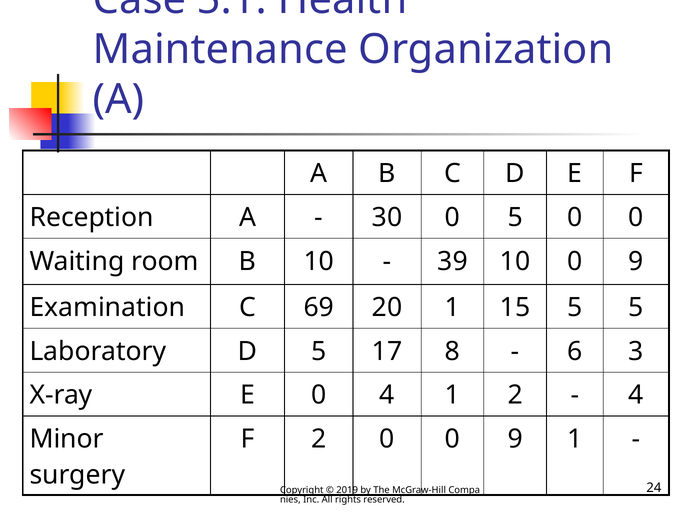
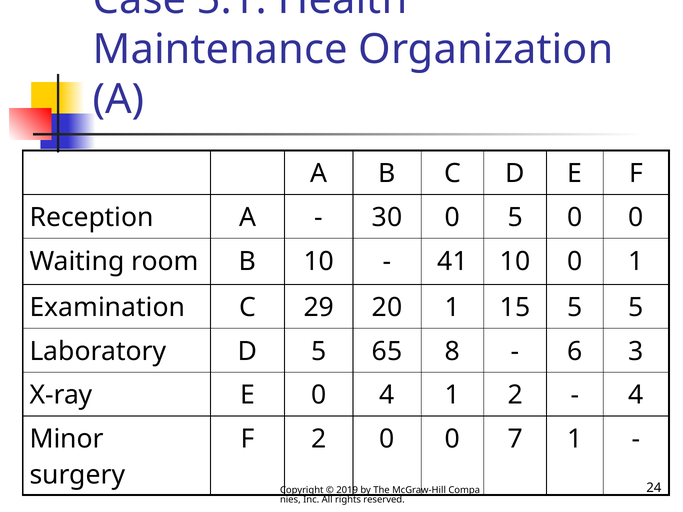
39: 39 -> 41 (453, 261)
10 0 9: 9 -> 1 (636, 261)
69: 69 -> 29 (319, 308)
17: 17 -> 65 (387, 351)
0 0 9: 9 -> 7 (515, 439)
